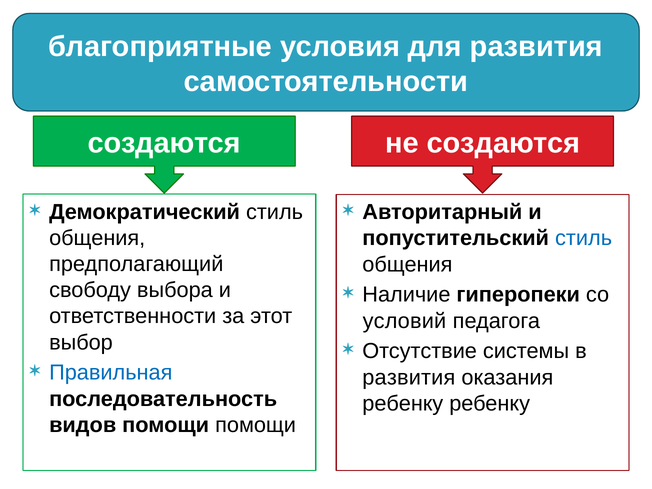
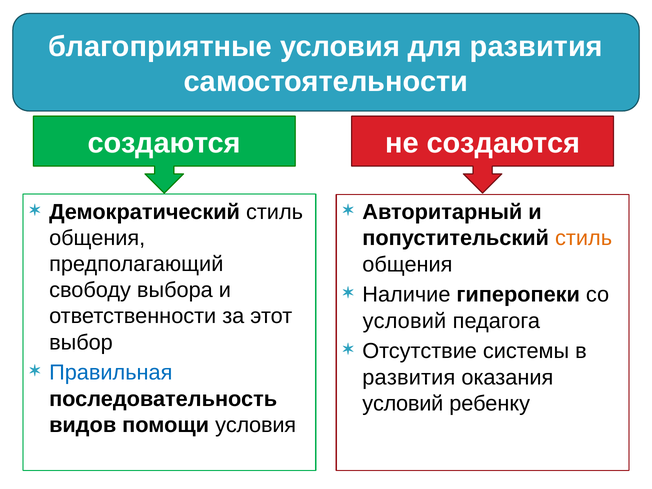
стиль colour: blue -> orange (584, 238)
ребенку: ребенку -> условий (403, 403)
помощи помощи: помощи -> условия (256, 425)
